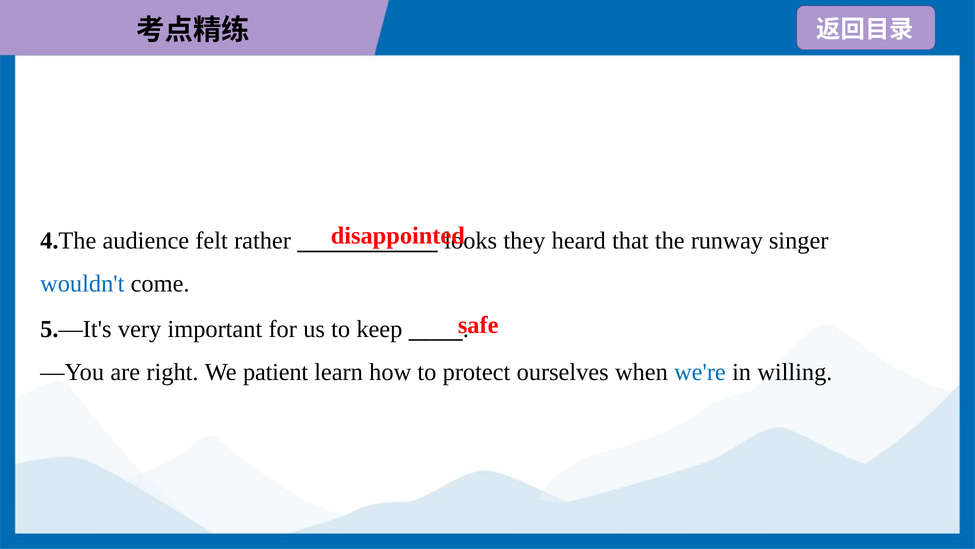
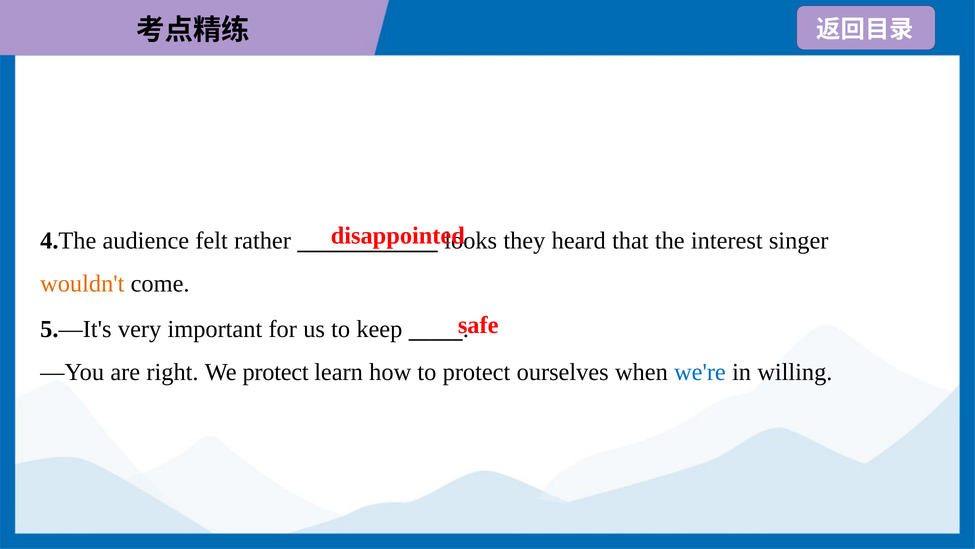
runway: runway -> interest (727, 240)
wouldn't colour: blue -> orange (82, 283)
We patient: patient -> protect (276, 372)
